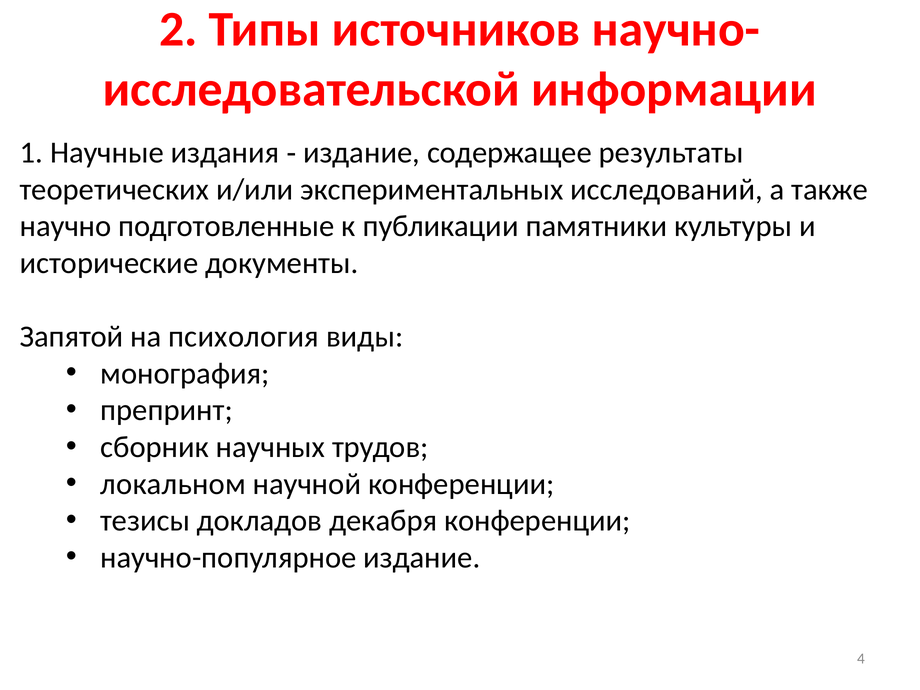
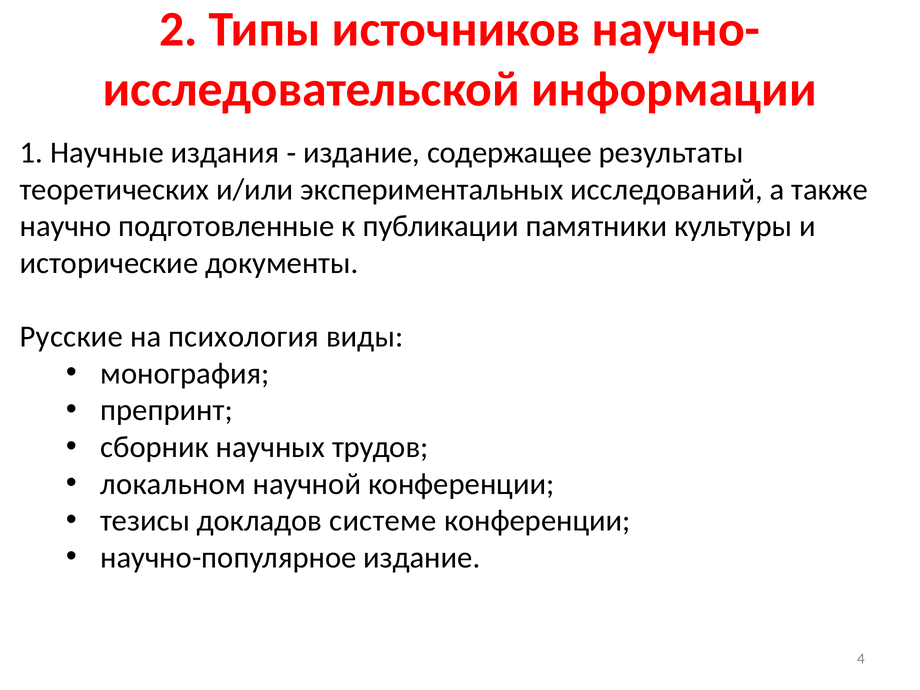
Запятой: Запятой -> Русские (71, 337)
декабря: декабря -> системе (383, 521)
